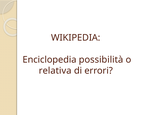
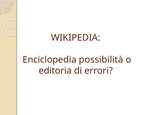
relativa: relativa -> editoria (55, 71)
